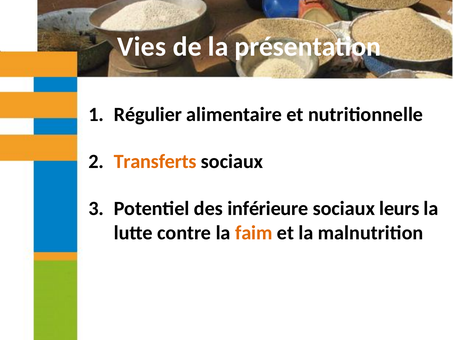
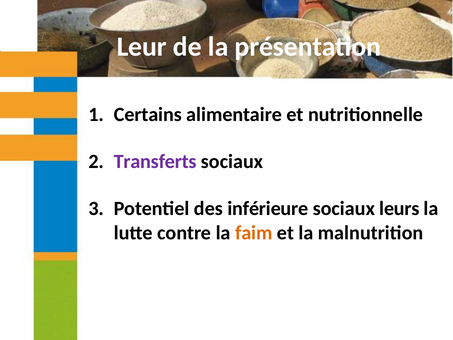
Vies: Vies -> Leur (142, 47)
Régulier: Régulier -> Certains (148, 114)
Transferts colour: orange -> purple (155, 161)
